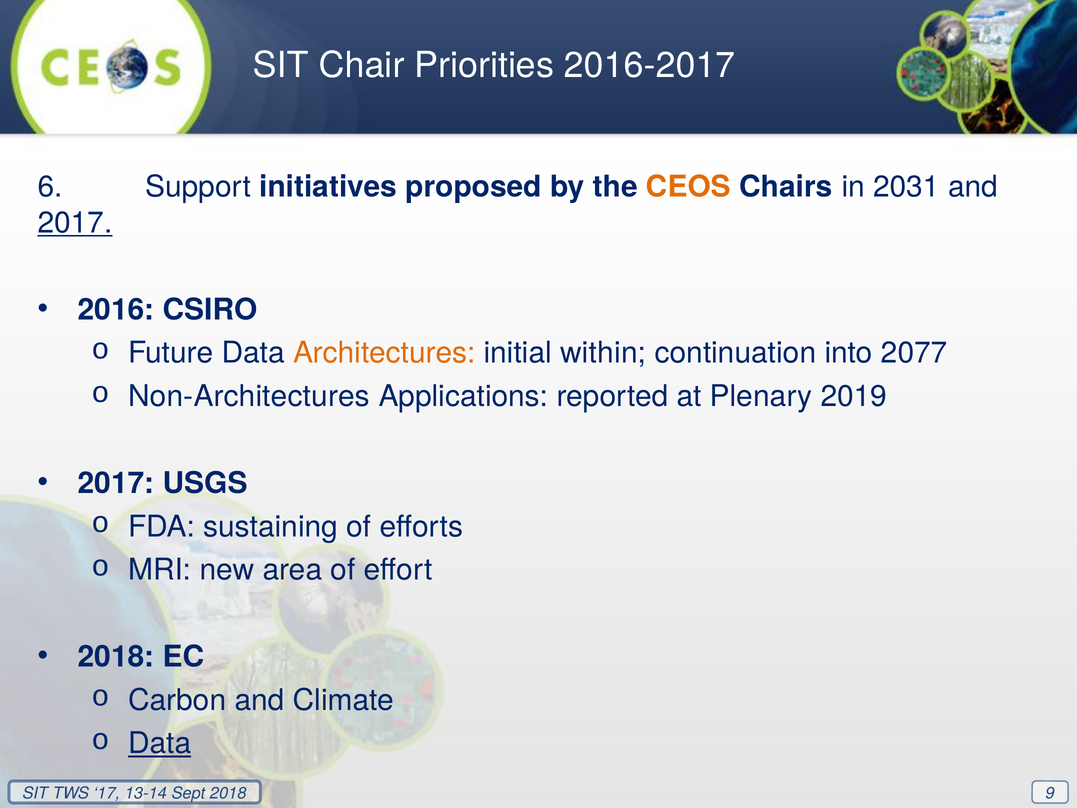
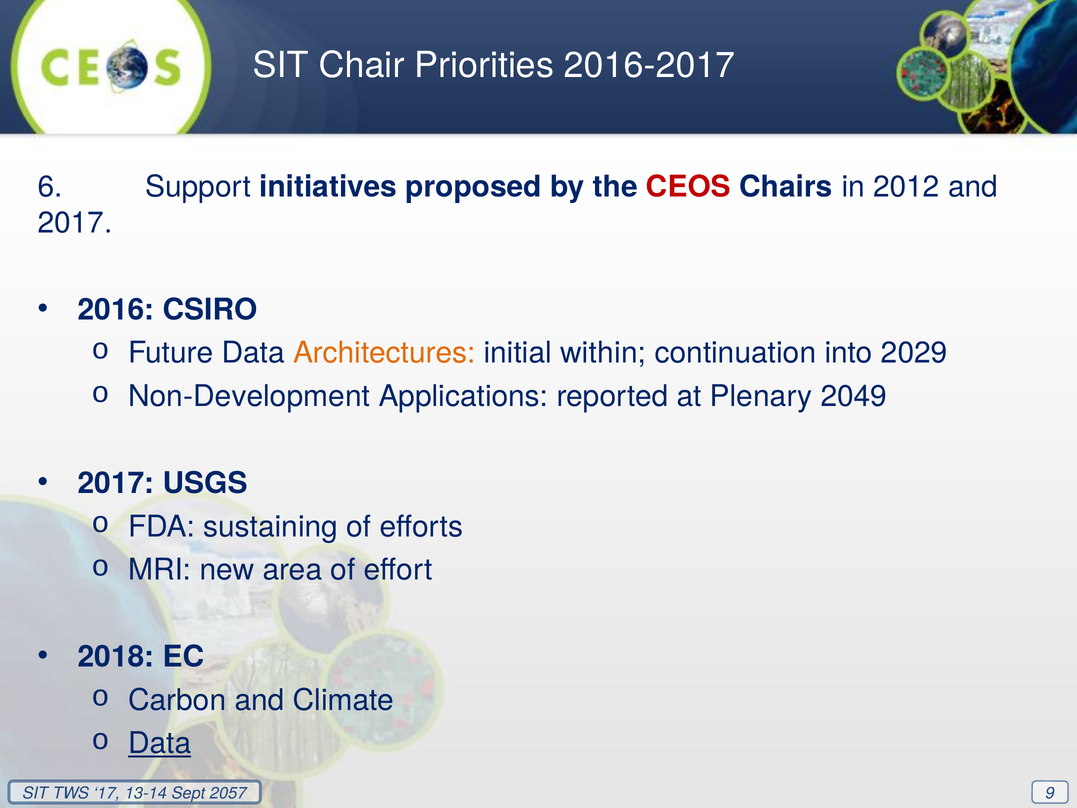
CEOS colour: orange -> red (688, 187)
2031: 2031 -> 2012 (906, 187)
2017 underline: present -> none (75, 223)
2077: 2077 -> 2029 (914, 353)
Non-Architectures: Non-Architectures -> Non-Development (249, 396)
2019: 2019 -> 2049 (854, 396)
2018: 2018 -> 2057 (228, 793)
